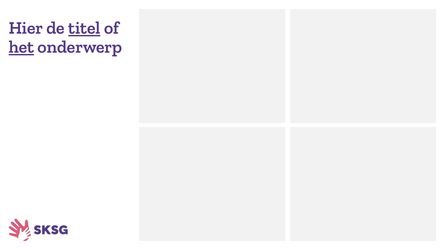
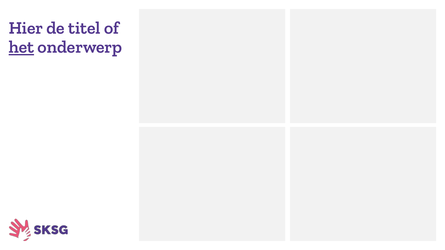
titel underline: present -> none (84, 28)
